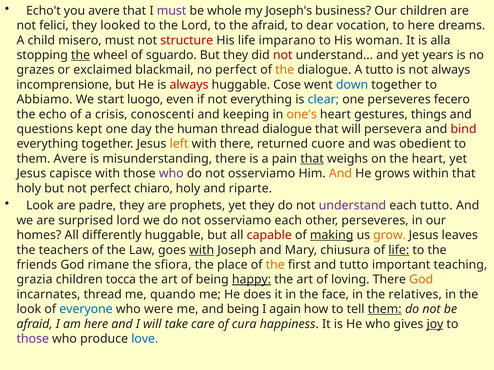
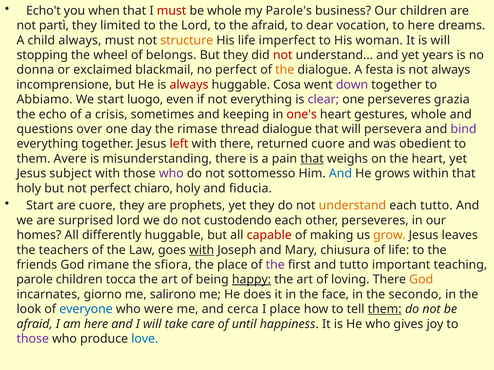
you avere: avere -> when (104, 11)
must colour: purple -> red (172, 11)
Joseph's: Joseph's -> Parole's (289, 11)
felici: felici -> partì (54, 26)
looked: looked -> limited (120, 26)
child misero: misero -> always (80, 40)
structure colour: red -> orange (187, 40)
imparano: imparano -> imperfect (287, 40)
is alla: alla -> will (440, 40)
the underline: present -> none (81, 55)
sguardo: sguardo -> belongs (171, 55)
grazes: grazes -> donna (35, 70)
A tutto: tutto -> festa (379, 70)
Cose: Cose -> Cosa (287, 85)
down colour: blue -> purple (352, 85)
clear colour: blue -> purple (323, 100)
fecero: fecero -> grazia (452, 100)
conoscenti: conoscenti -> sometimes (162, 114)
one's colour: orange -> red (302, 114)
gestures things: things -> whole (429, 114)
kept: kept -> over (89, 129)
human: human -> rimase (197, 129)
bind colour: red -> purple (464, 129)
left colour: orange -> red (179, 144)
capisce: capisce -> subject (71, 174)
osserviamo: osserviamo -> sottomesso (262, 174)
And colour: orange -> blue (340, 174)
riparte: riparte -> fiducia (250, 189)
Look: Look -> Start (40, 206)
are padre: padre -> cuore (97, 206)
understand colour: purple -> orange (352, 206)
we do not osserviamo: osserviamo -> custodendo (238, 221)
making underline: present -> none (332, 235)
life underline: present -> none (399, 250)
the colour: orange -> purple (275, 265)
grazia: grazia -> parole (35, 280)
incarnates thread: thread -> giorno (103, 295)
quando: quando -> salirono (173, 295)
relatives: relatives -> secondo (415, 295)
and being: being -> cerca (243, 310)
I again: again -> place (285, 310)
cura: cura -> until (244, 324)
joy underline: present -> none (435, 324)
